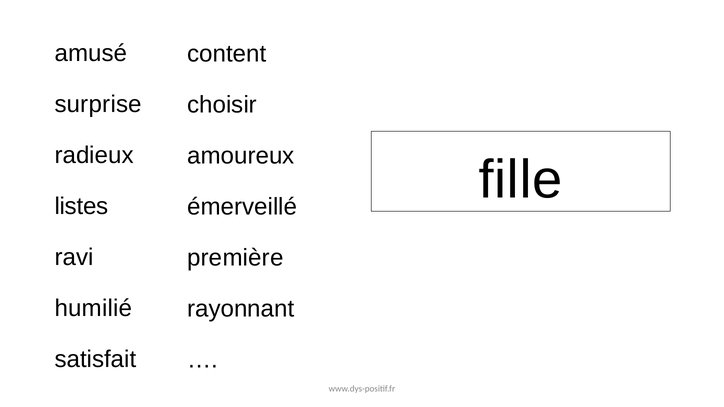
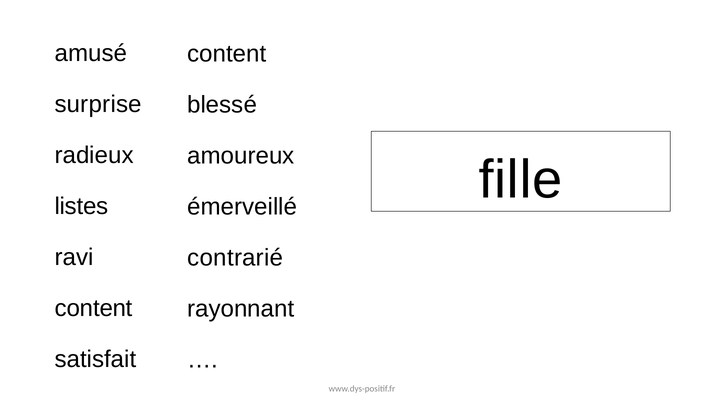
choisir: choisir -> blessé (222, 105)
première: première -> contrarié (235, 258)
humilié: humilié -> content (94, 308)
